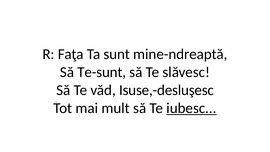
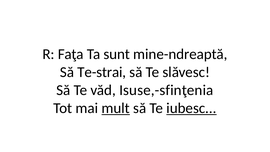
Te-sunt: Te-sunt -> Te-strai (102, 72)
Isuse,-desluşesc: Isuse,-desluşesc -> Isuse,-sfinţenia (166, 90)
mult underline: none -> present (116, 108)
